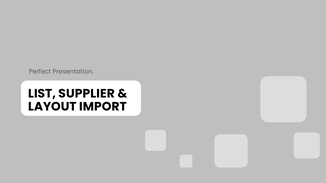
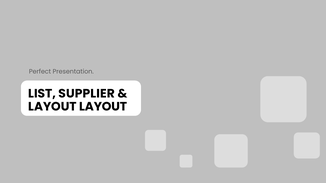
LAYOUT IMPORT: IMPORT -> LAYOUT (103, 107)
